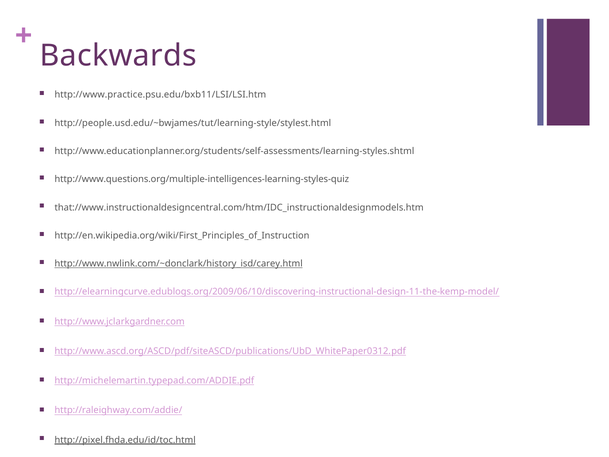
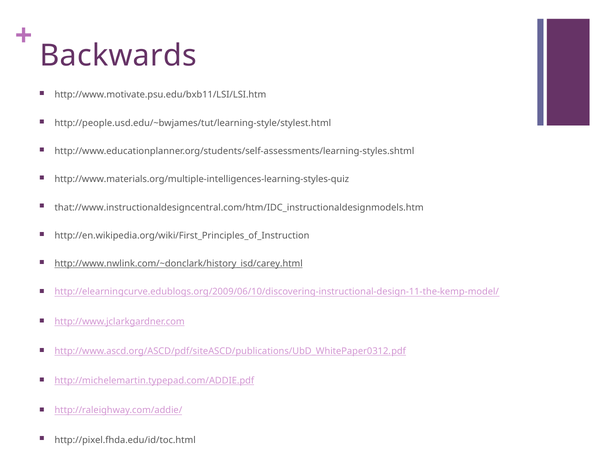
http://www.practice.psu.edu/bxb11/LSI/LSI.htm: http://www.practice.psu.edu/bxb11/LSI/LSI.htm -> http://www.motivate.psu.edu/bxb11/LSI/LSI.htm (160, 95)
http://www.questions.org/multiple-intelligences-learning-styles-quiz: http://www.questions.org/multiple-intelligences-learning-styles-quiz -> http://www.materials.org/multiple-intelligences-learning-styles-quiz (202, 179)
http://pixel.fhda.edu/id/toc.html underline: present -> none (125, 440)
